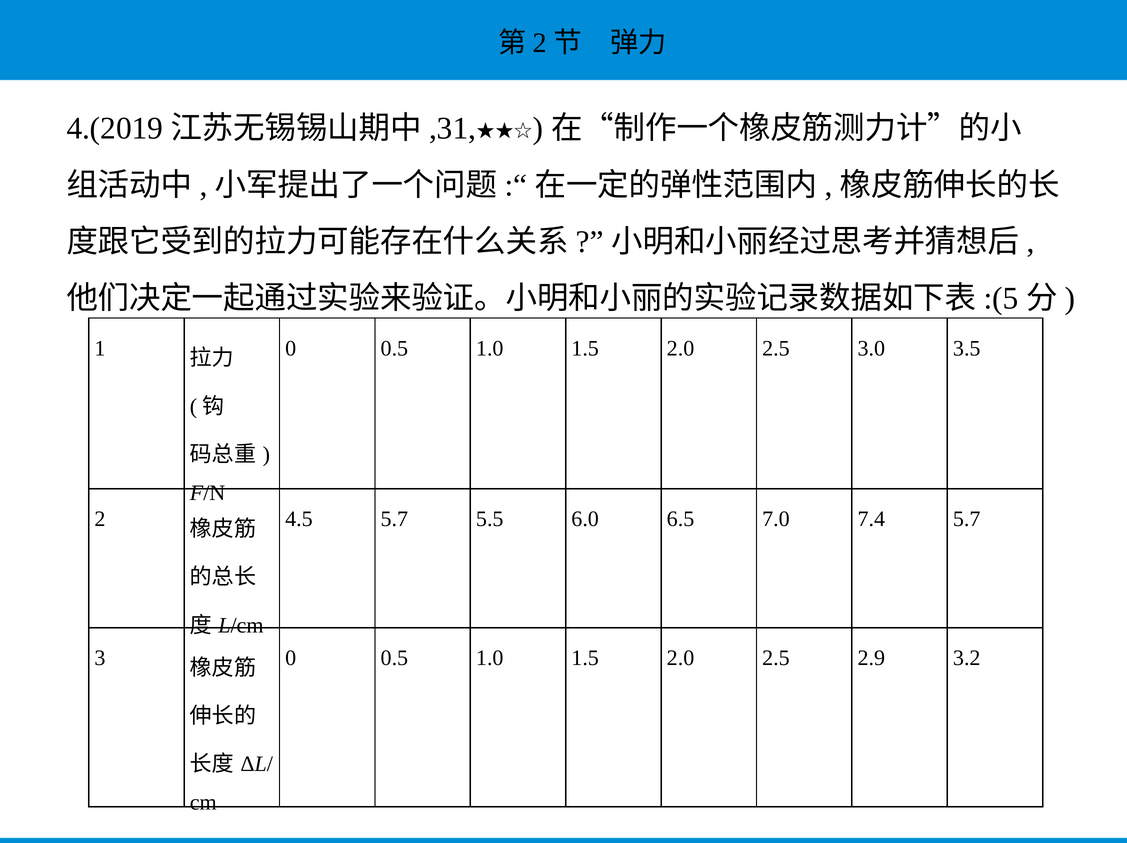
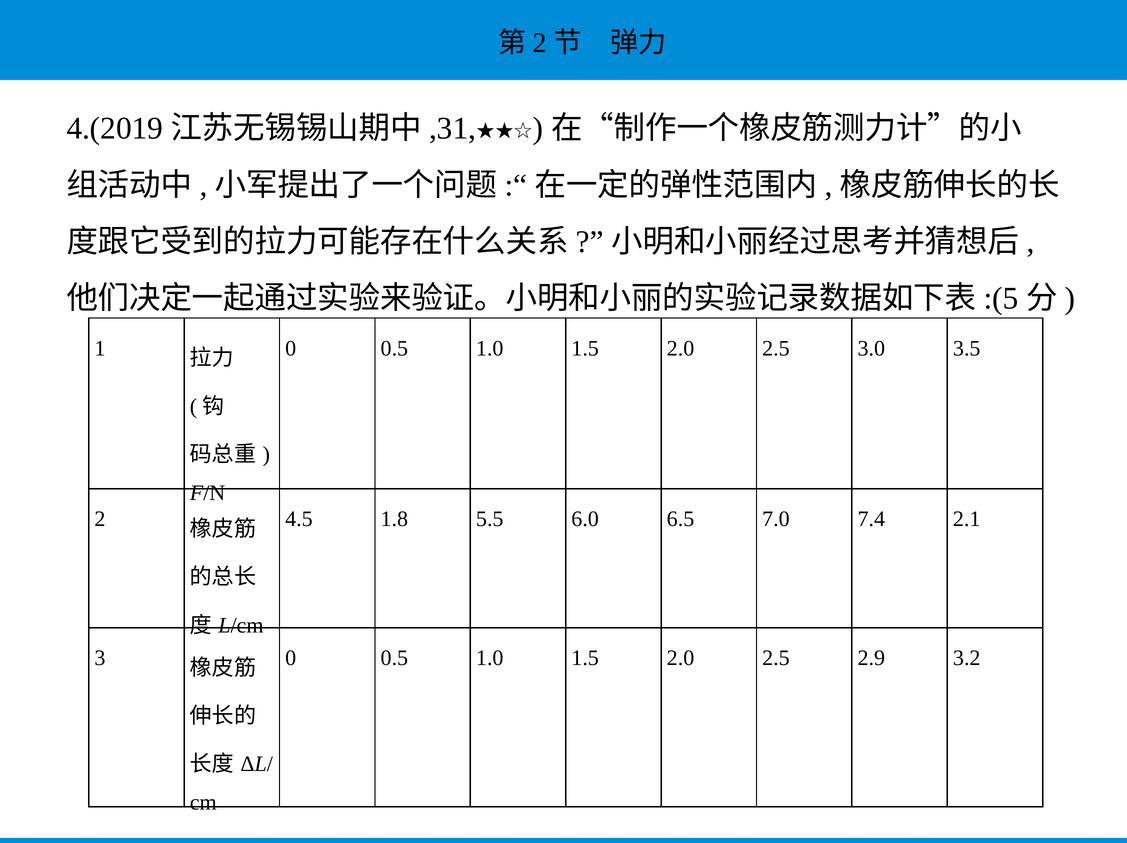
4.5 5.7: 5.7 -> 1.8 (394, 519)
7.4 5.7: 5.7 -> 2.1 (967, 519)
